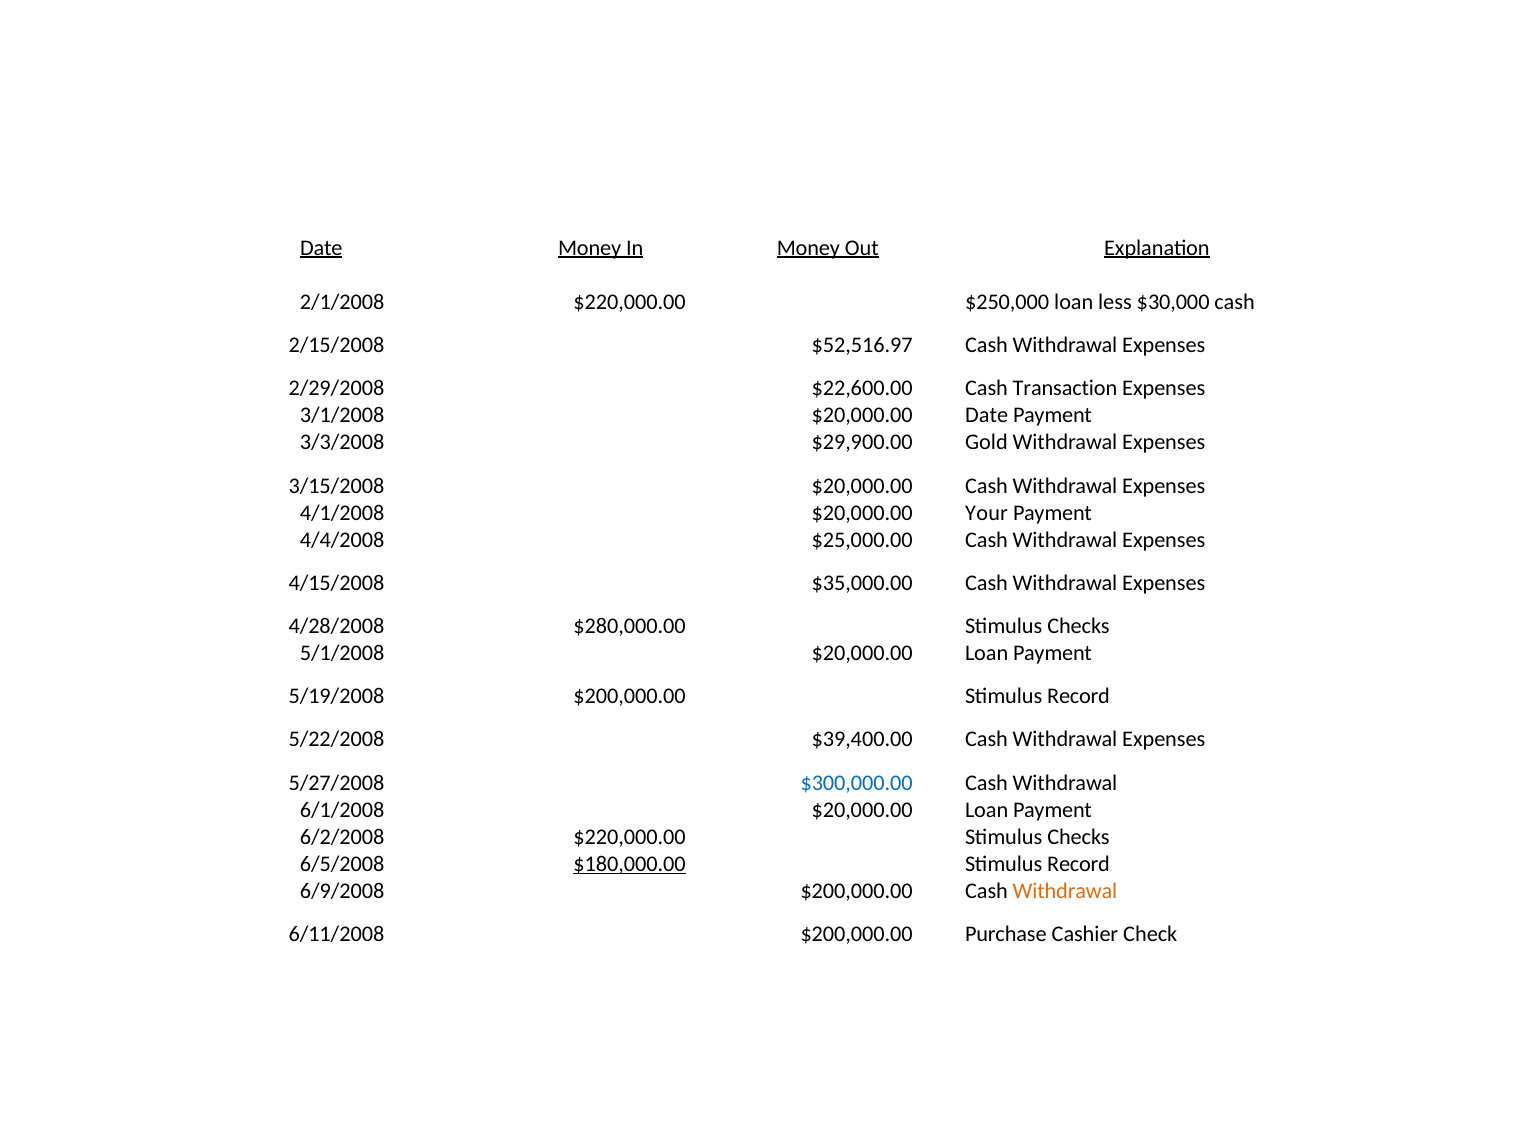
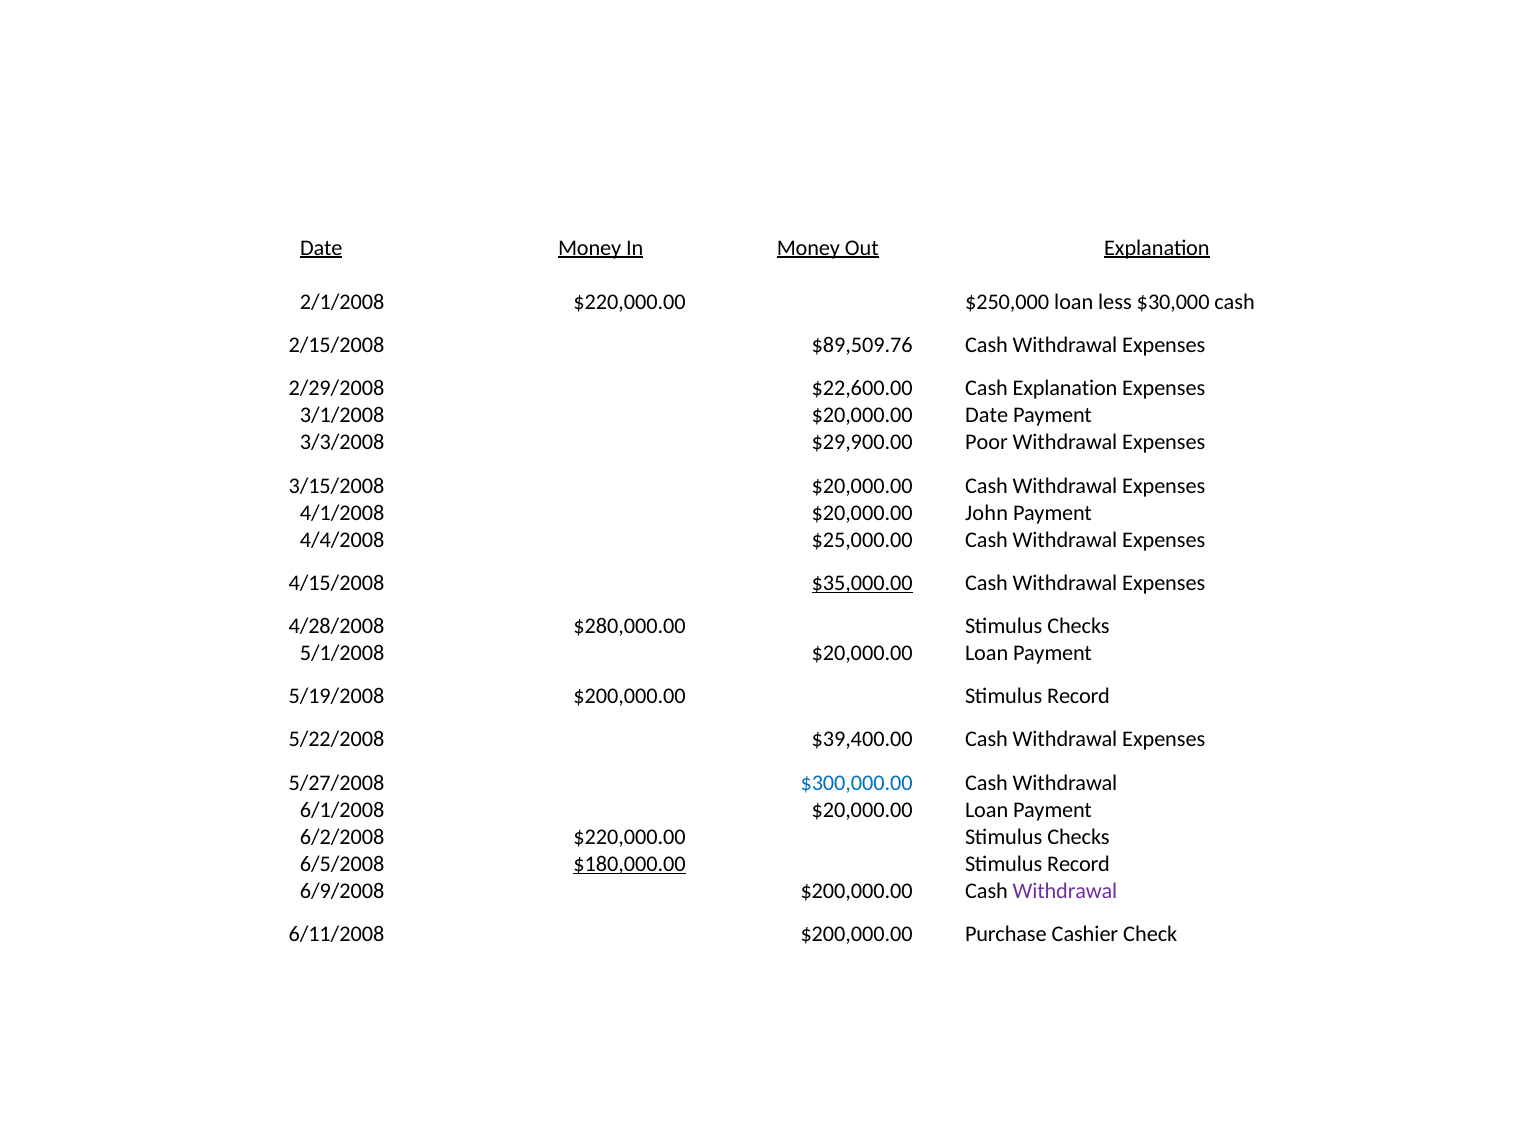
$52,516.97: $52,516.97 -> $89,509.76 (862, 345)
Cash Transaction: Transaction -> Explanation (1065, 388)
Gold: Gold -> Poor (986, 443)
Your: Your -> John (987, 513)
$35,000.00 underline: none -> present (862, 583)
Withdrawal colour: orange -> purple (1065, 891)
